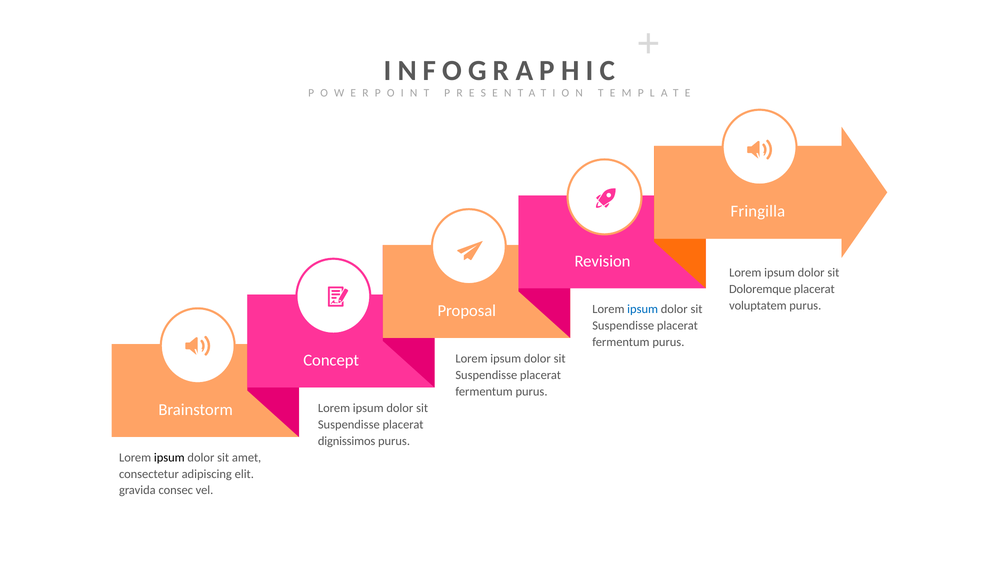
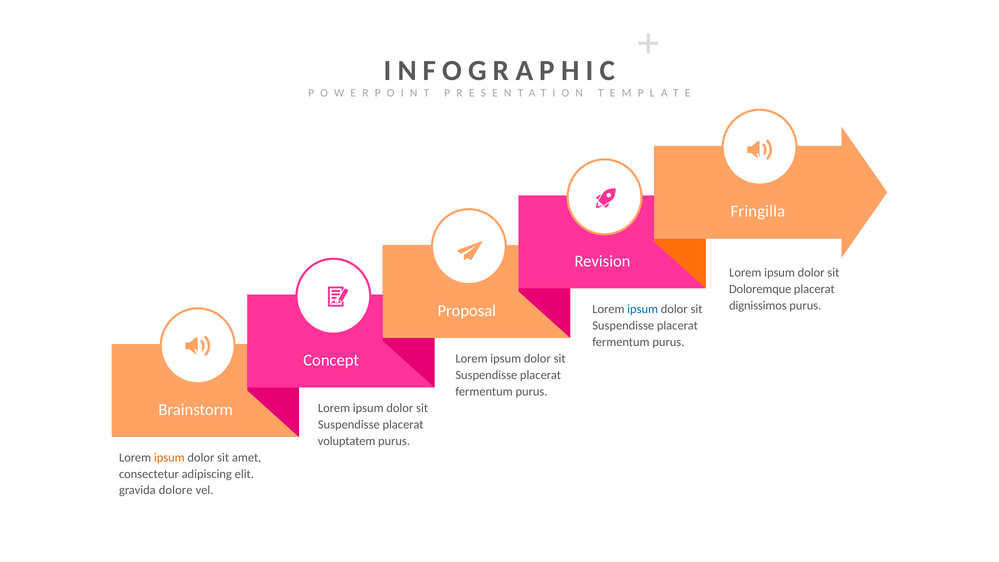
voluptatem: voluptatem -> dignissimos (758, 305)
dignissimos: dignissimos -> voluptatem (347, 441)
ipsum colour: black -> orange (169, 457)
consec: consec -> dolore (176, 490)
